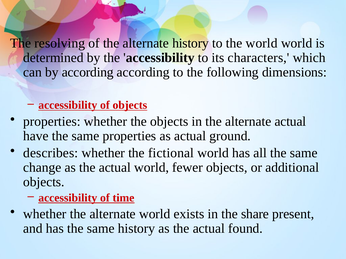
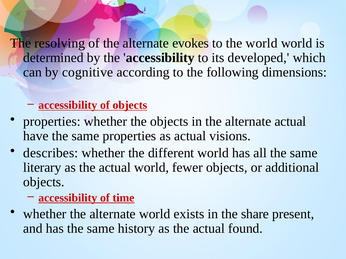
alternate history: history -> evokes (191, 43)
characters: characters -> developed (259, 58)
by according: according -> cognitive (88, 72)
ground: ground -> visions (230, 136)
fictional: fictional -> different (171, 153)
change: change -> literary (42, 168)
